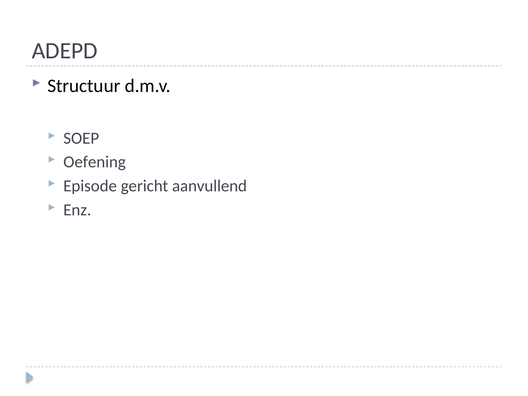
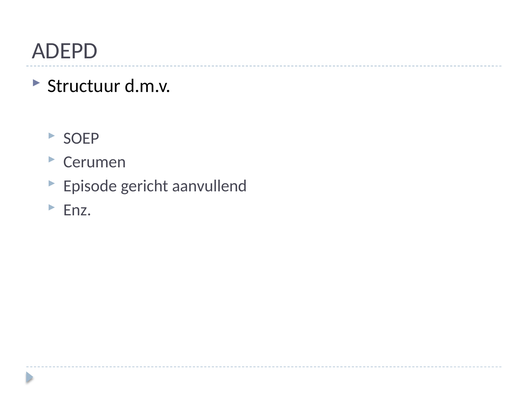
Oefening: Oefening -> Cerumen (95, 162)
